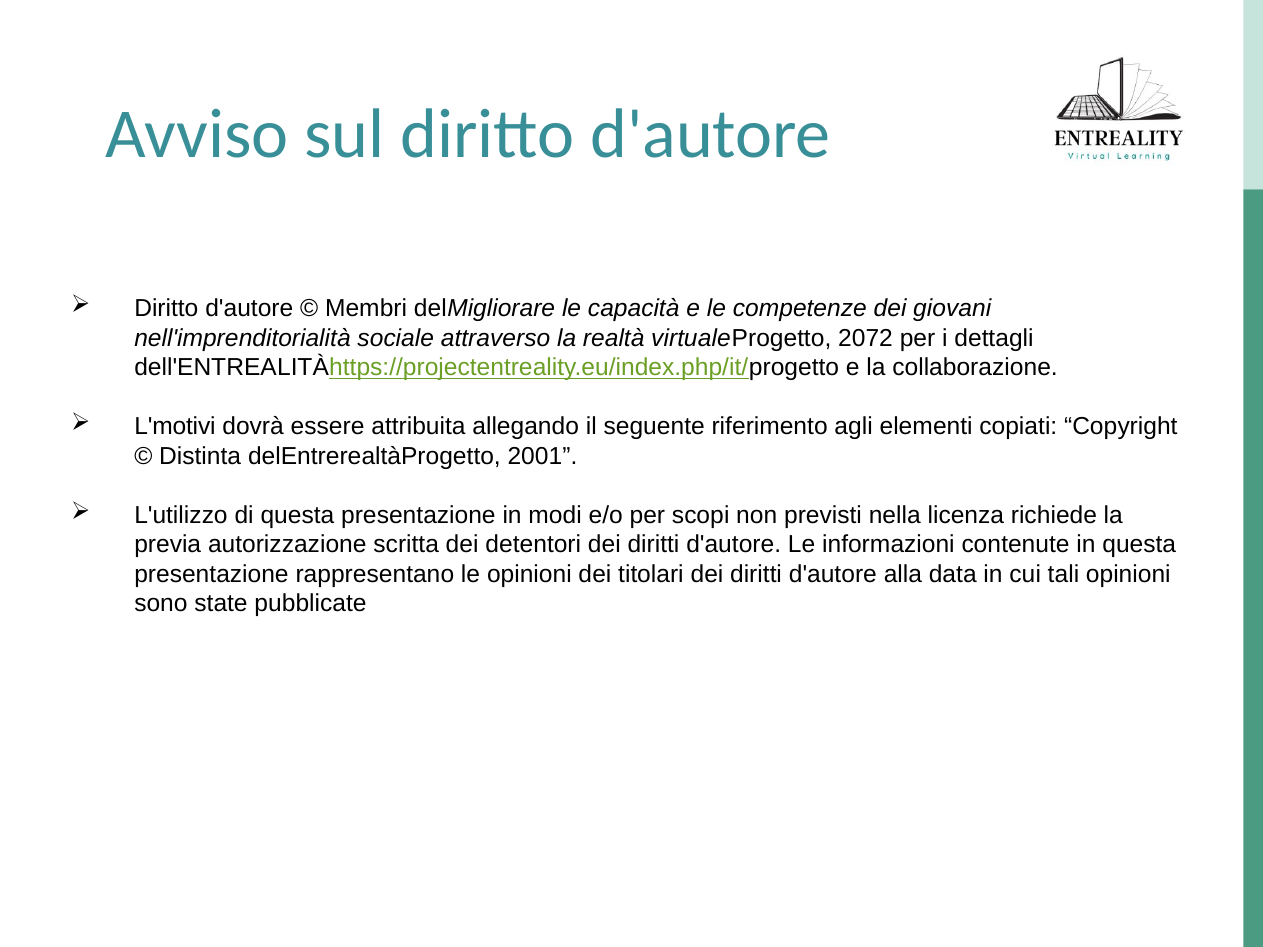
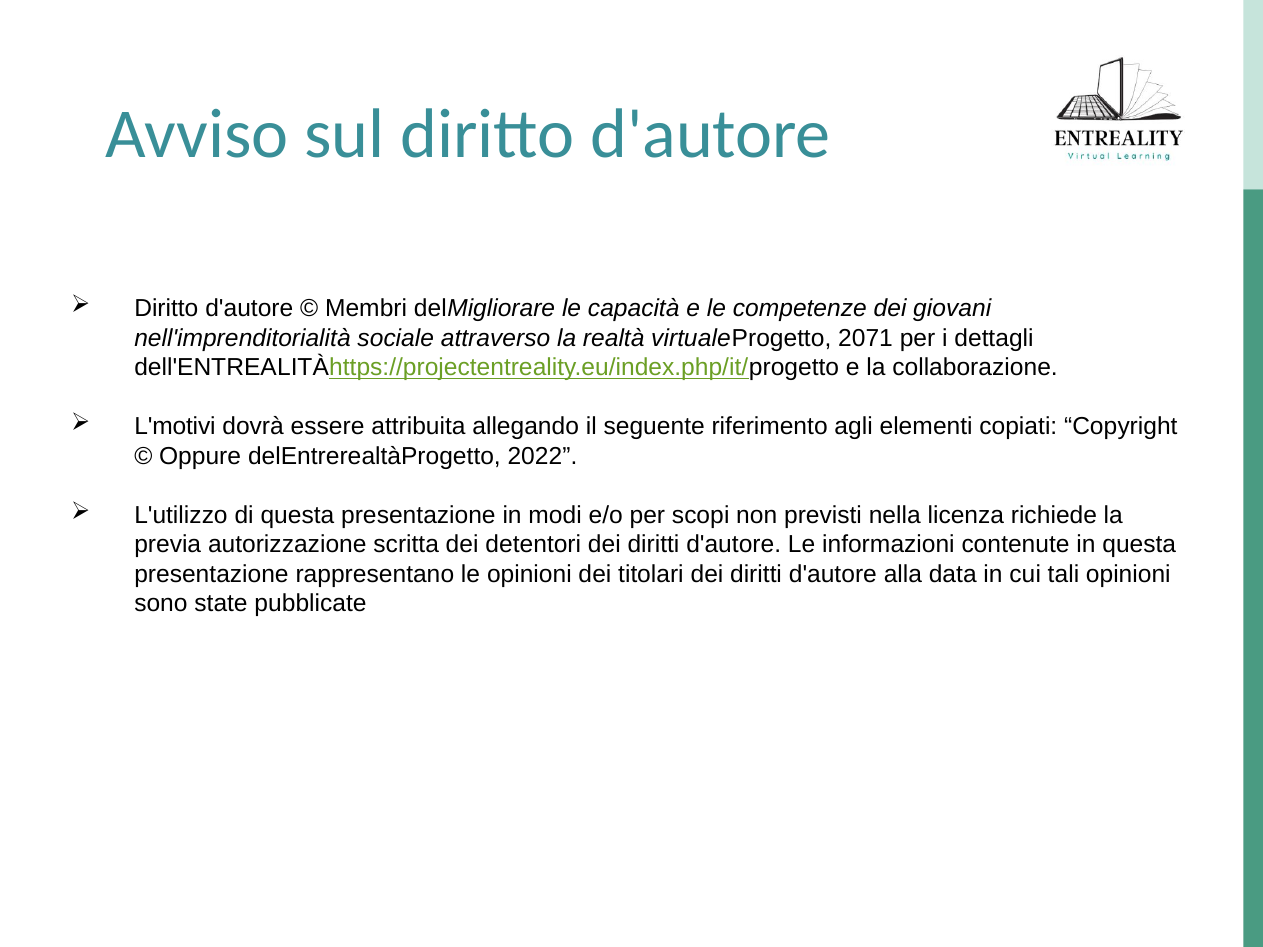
2072: 2072 -> 2071 (866, 338)
Distinta: Distinta -> Oppure (200, 456)
2001: 2001 -> 2022 (542, 456)
